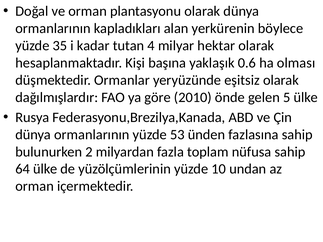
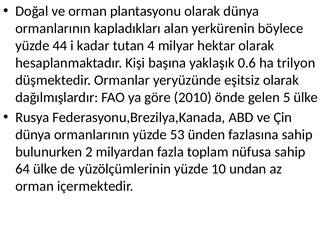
35: 35 -> 44 (60, 46)
olması: olması -> trilyon (296, 63)
